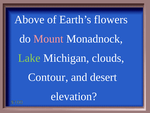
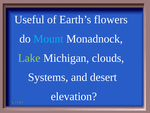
Above: Above -> Useful (29, 20)
Mount colour: pink -> light blue (48, 39)
Contour: Contour -> Systems (48, 77)
